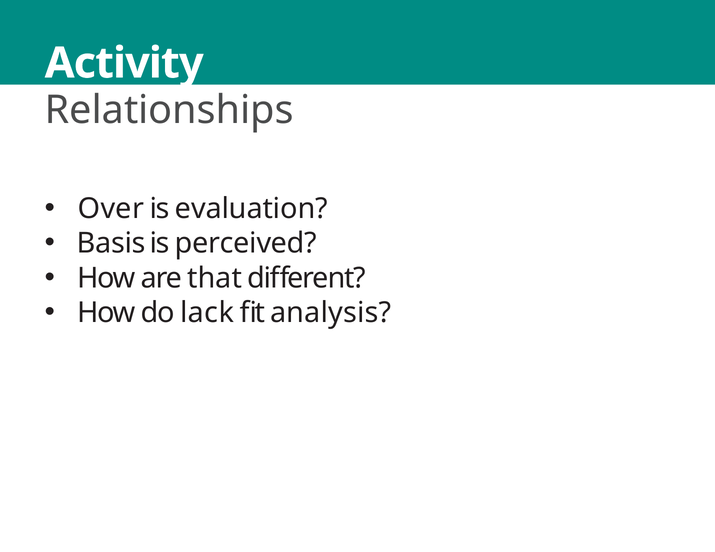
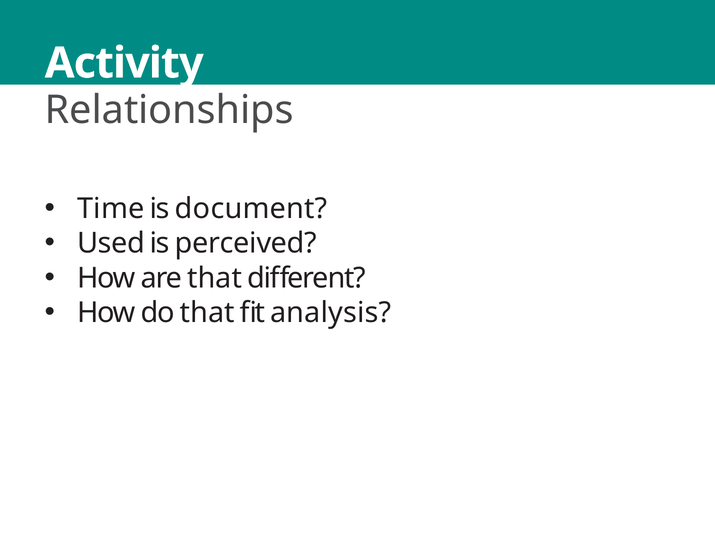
Over: Over -> Time (111, 209)
evaluation: evaluation -> document (251, 209)
Basis: Basis -> Used (111, 244)
do lack: lack -> that (207, 313)
